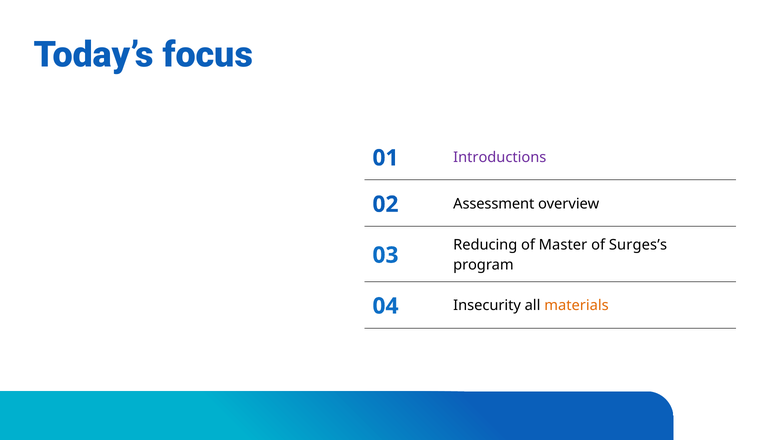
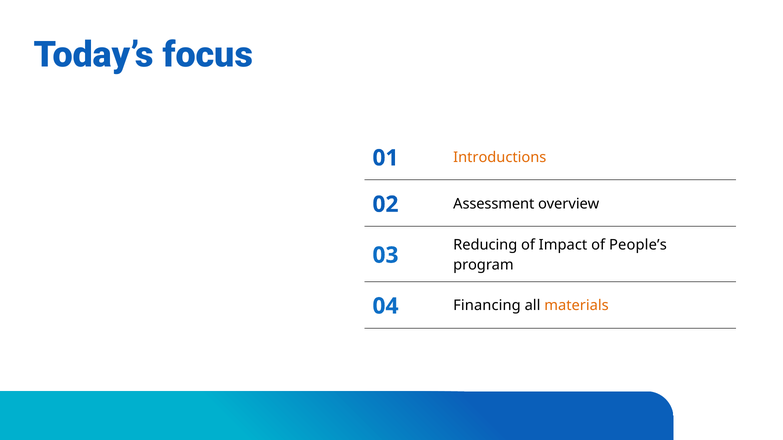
Introductions colour: purple -> orange (500, 158)
Master: Master -> Impact (563, 245)
Surges’s: Surges’s -> People’s (638, 245)
Insecurity: Insecurity -> Financing (487, 306)
